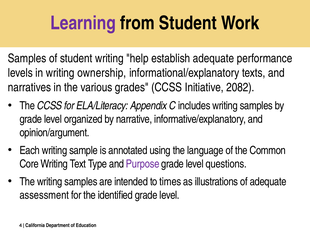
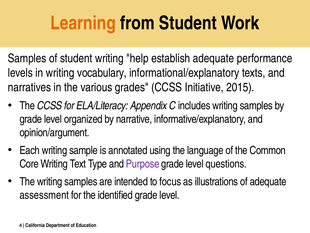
Learning colour: purple -> orange (83, 23)
ownership: ownership -> vocabulary (102, 73)
2082: 2082 -> 2015 (240, 87)
times: times -> focus (170, 181)
